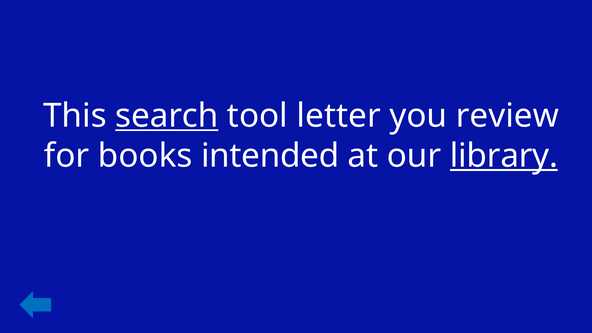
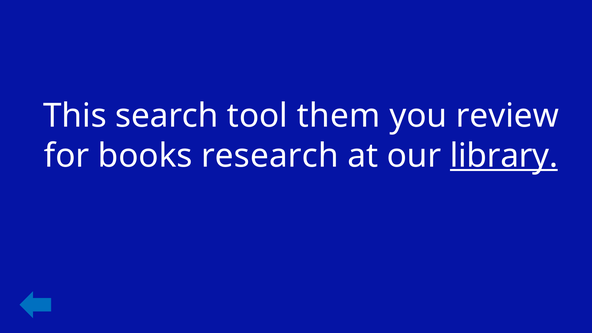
search underline: present -> none (167, 116)
letter: letter -> them (339, 116)
intended: intended -> research (270, 156)
